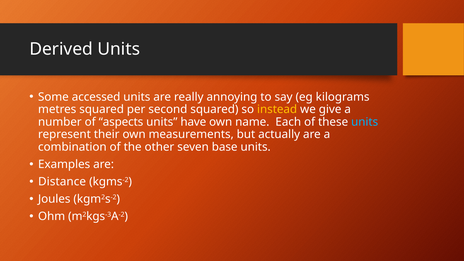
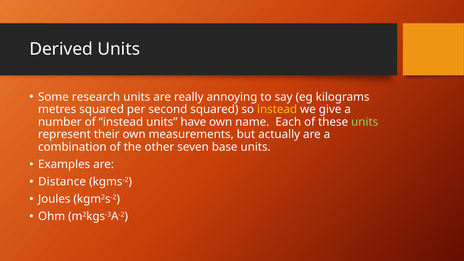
accessed: accessed -> research (96, 97)
of aspects: aspects -> instead (121, 122)
units colour: light blue -> light green (365, 122)
